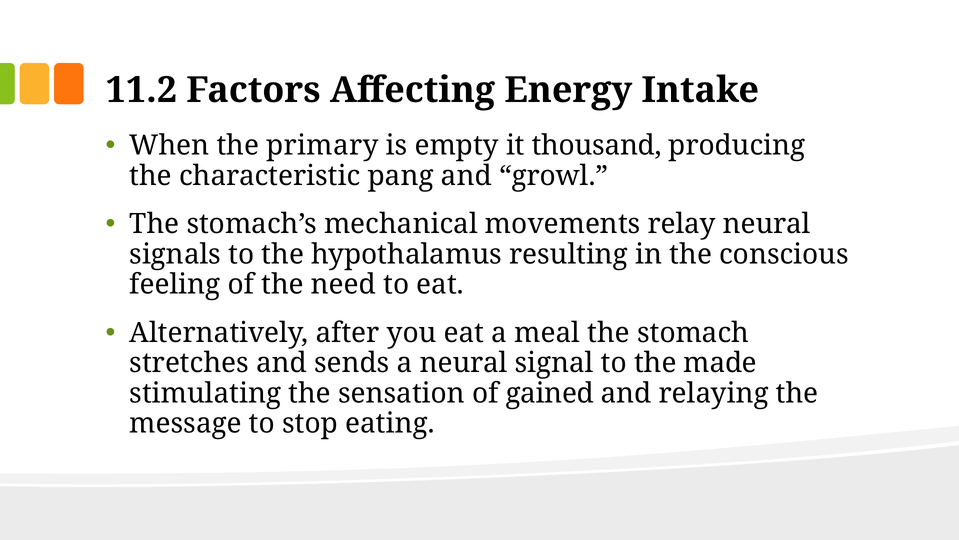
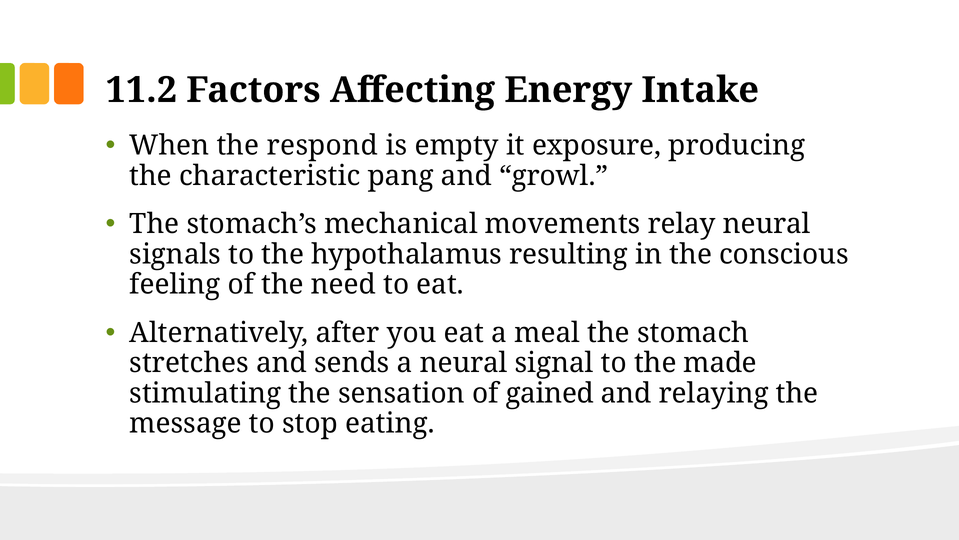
primary: primary -> respond (322, 146)
thousand: thousand -> exposure (597, 146)
